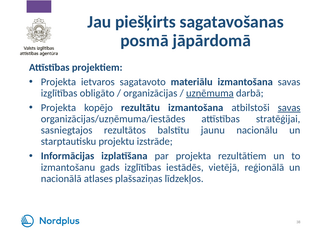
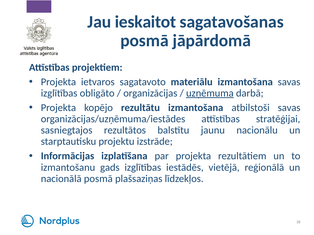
piešķirts: piešķirts -> ieskaitot (146, 22)
savas underline: present -> none (289, 108)
nacionālā atlases: atlases -> posmā (98, 179)
